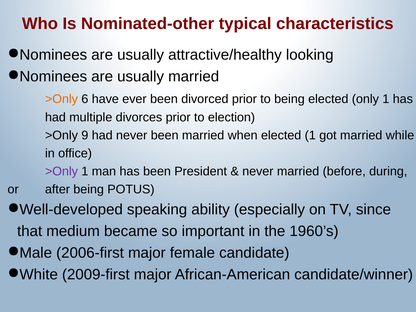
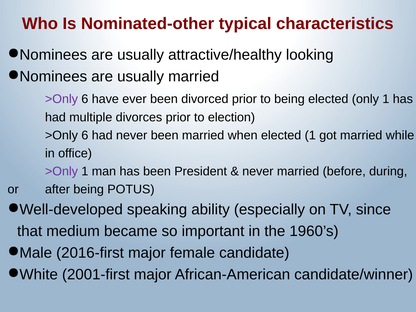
>Only colour: orange -> purple (61, 99)
9: 9 -> 6 (85, 135)
2006-first: 2006-first -> 2016-first (90, 253)
2009-first: 2009-first -> 2001-first (96, 275)
